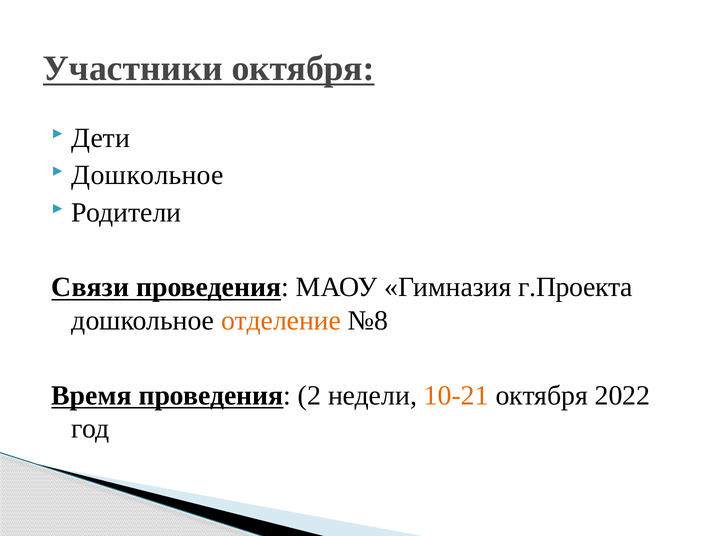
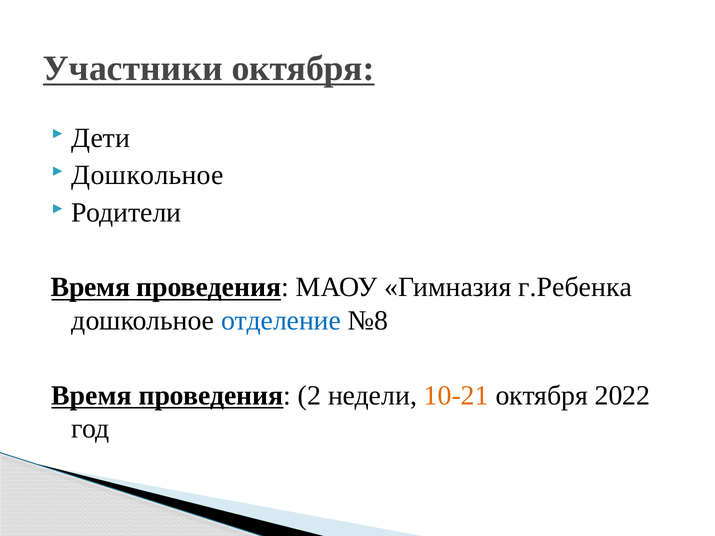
Связи: Связи -> Время (91, 287)
г.Проекта: г.Проекта -> г.Ребенка (575, 287)
отделение colour: orange -> blue (281, 321)
